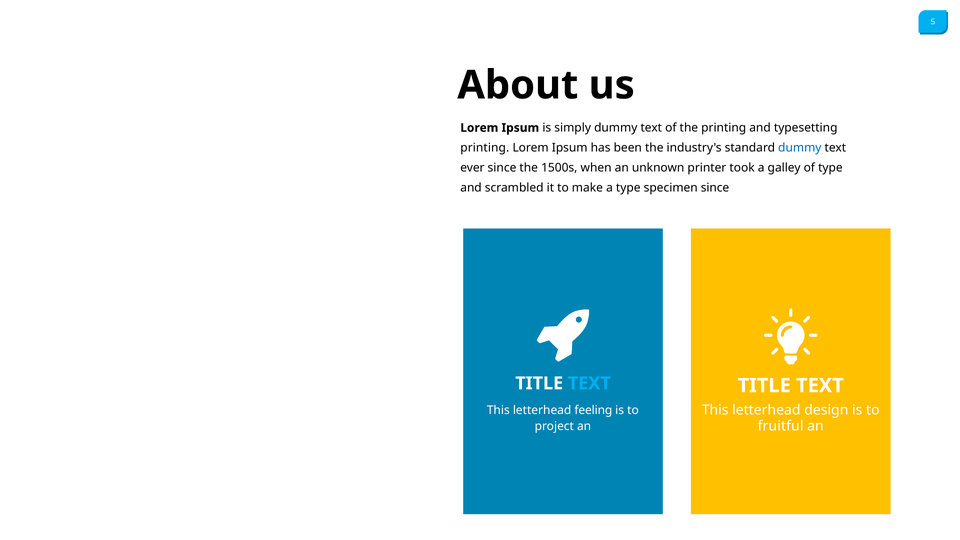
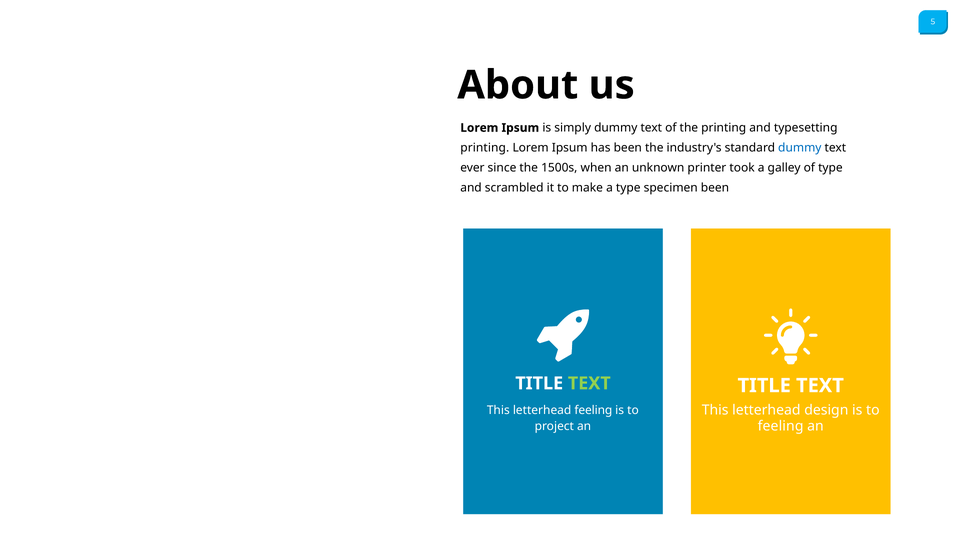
specimen since: since -> been (715, 188)
TEXT colour: light blue -> light green (589, 383)
fruitful: fruitful -> feeling (781, 426)
